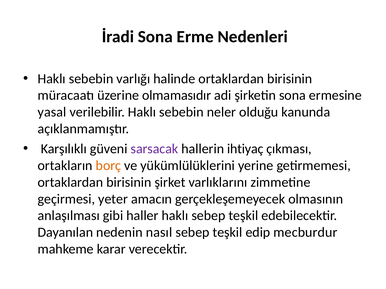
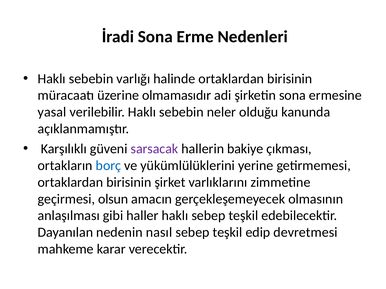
ihtiyaç: ihtiyaç -> bakiye (245, 149)
borç colour: orange -> blue (108, 166)
yeter: yeter -> olsun (113, 199)
mecburdur: mecburdur -> devretmesi (305, 233)
